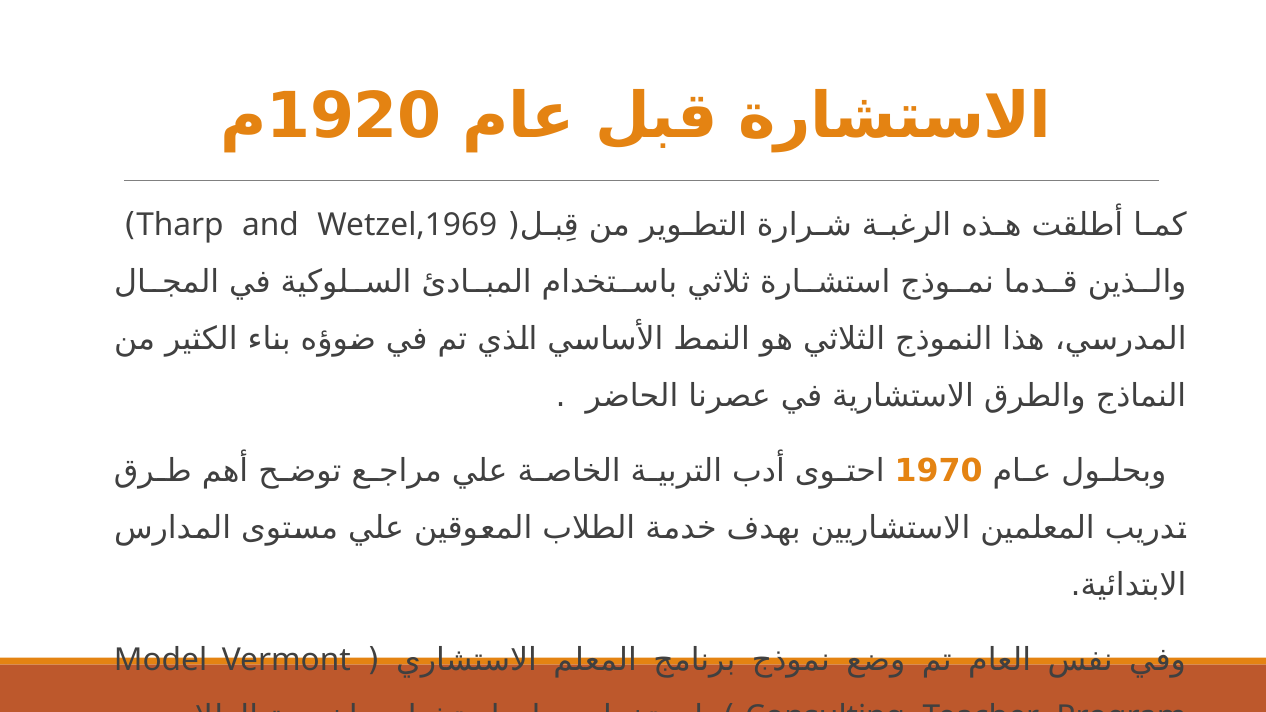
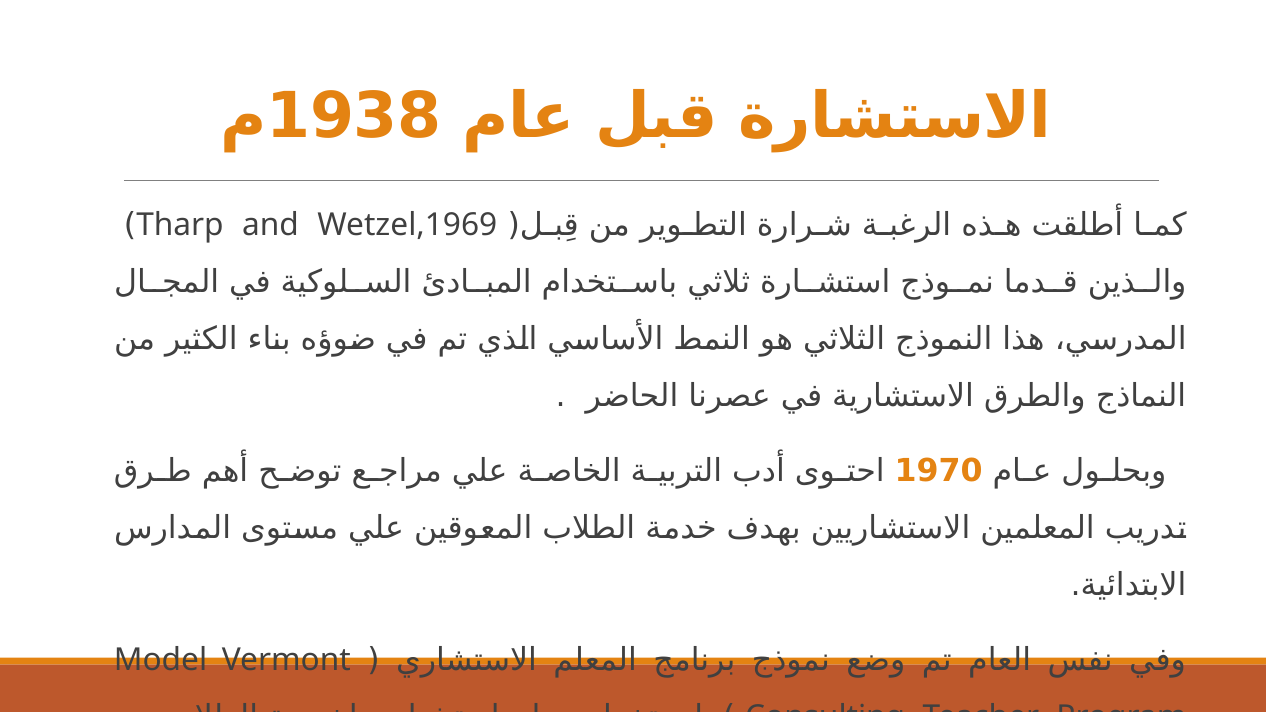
1920: 1920 -> 1938 (354, 117)
